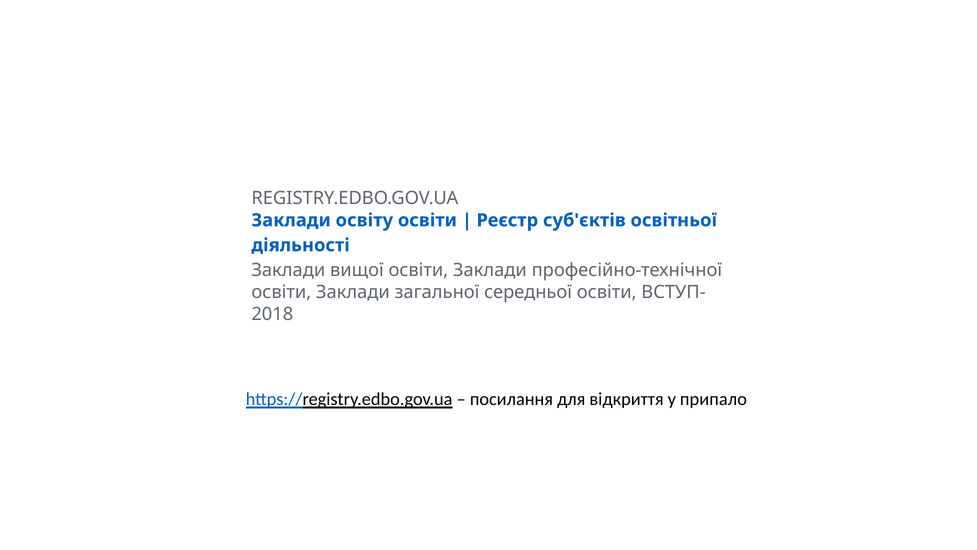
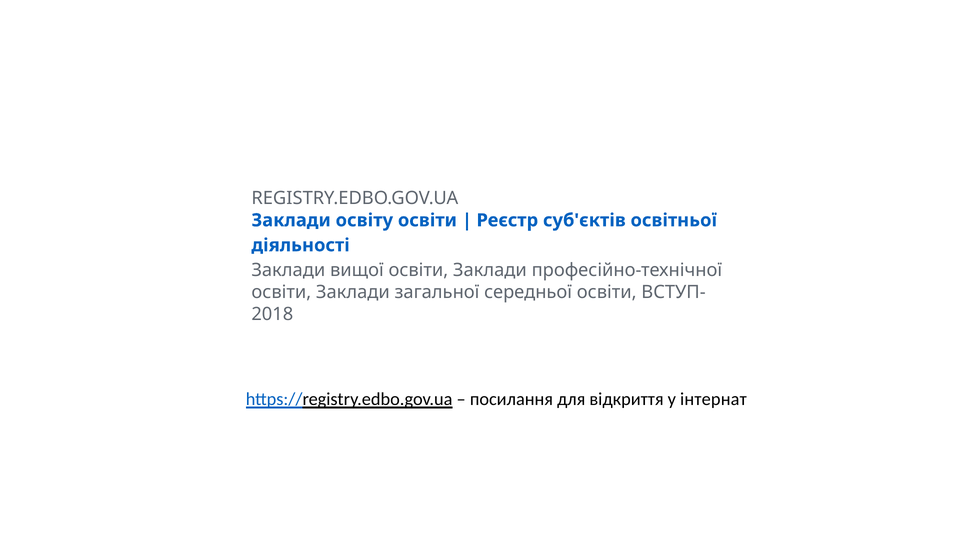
припало: припало -> інтернат (713, 399)
